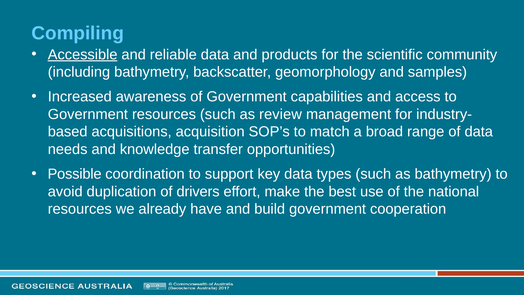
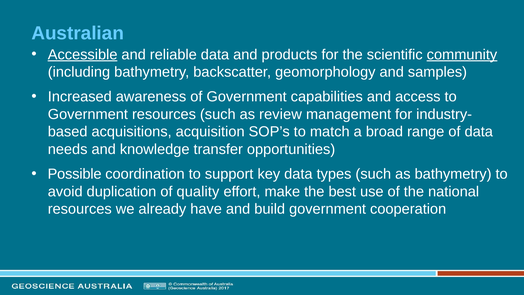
Compiling: Compiling -> Australian (78, 33)
community underline: none -> present (462, 55)
drivers: drivers -> quality (198, 191)
